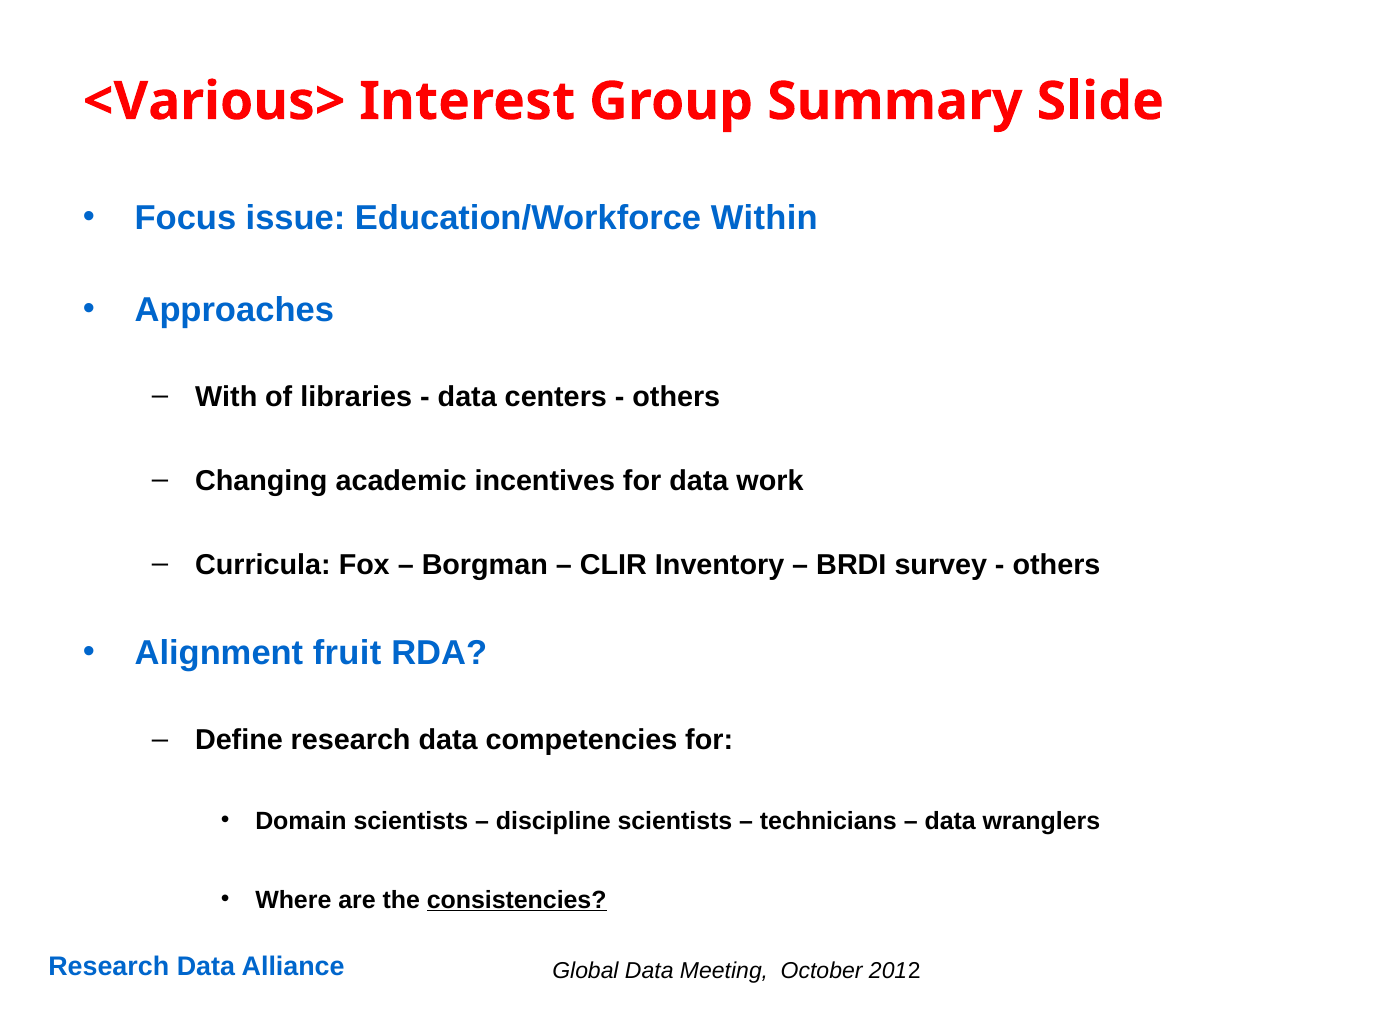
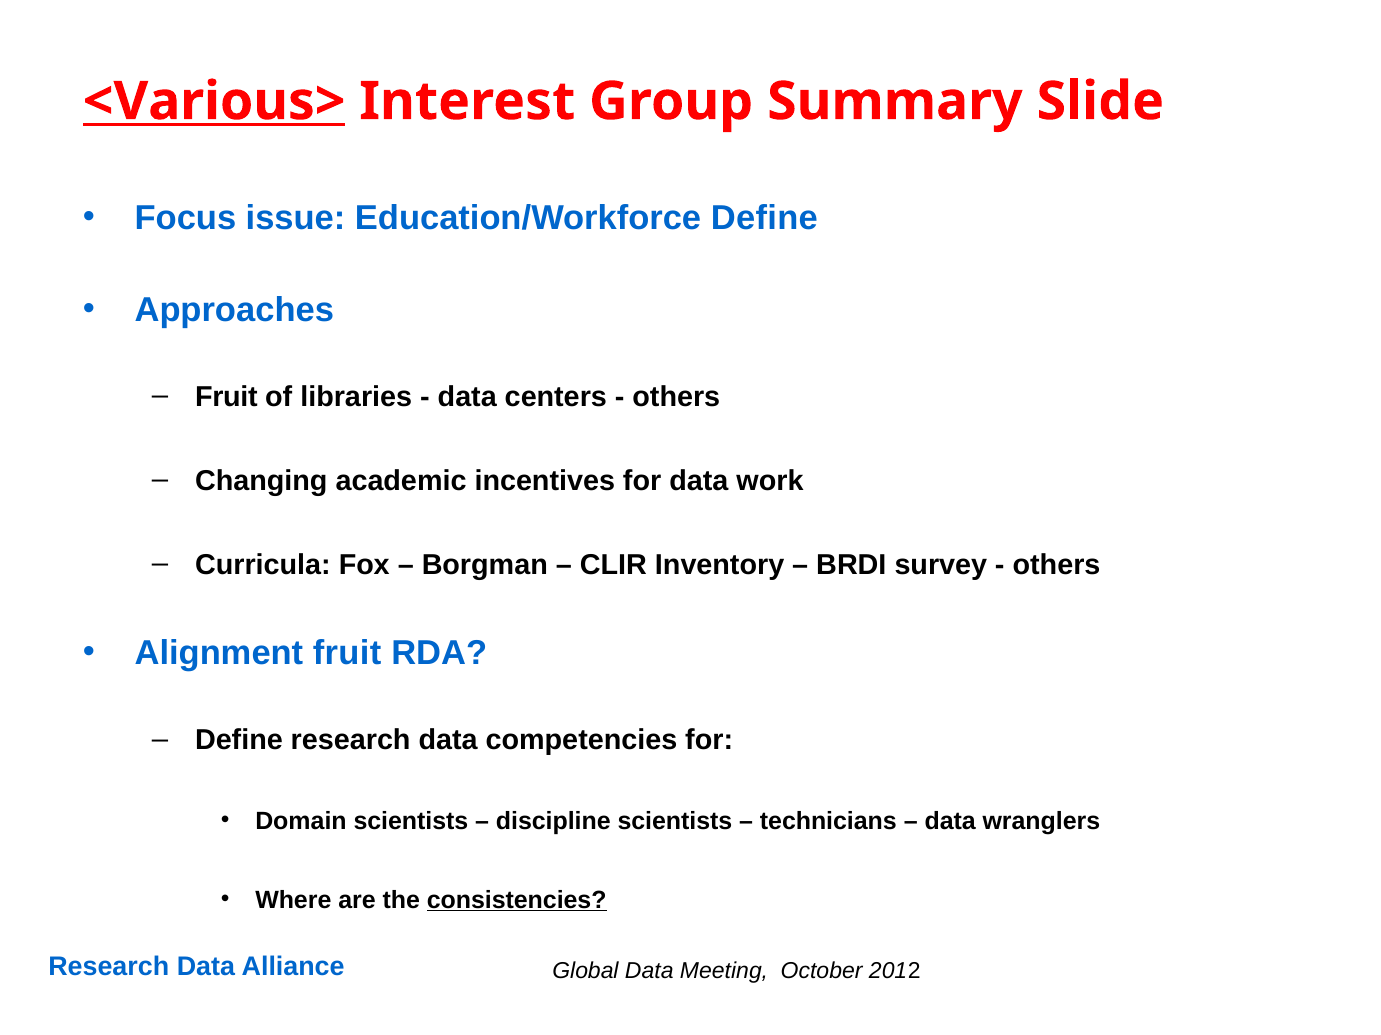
<Various> underline: none -> present (214, 102)
Education/Workforce Within: Within -> Define (764, 218)
With: With -> Fruit (226, 397)
